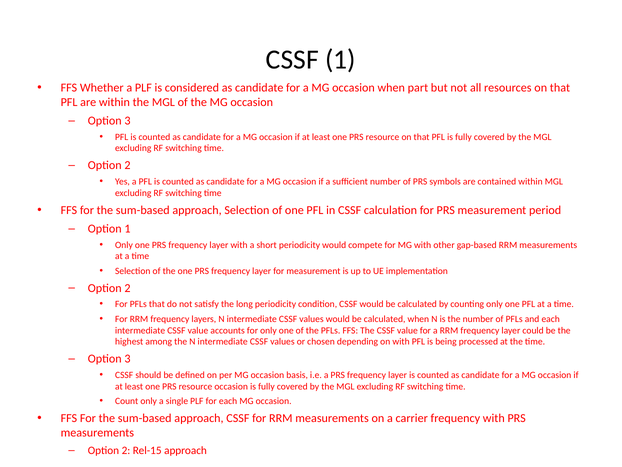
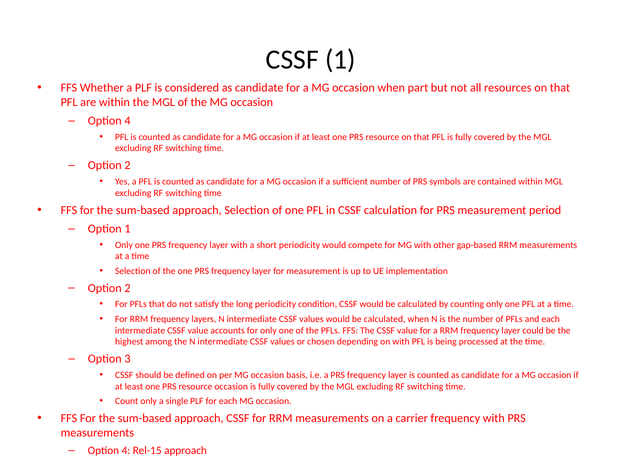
3: 3 -> 4 (127, 121)
2: 2 -> 4 (126, 450)
